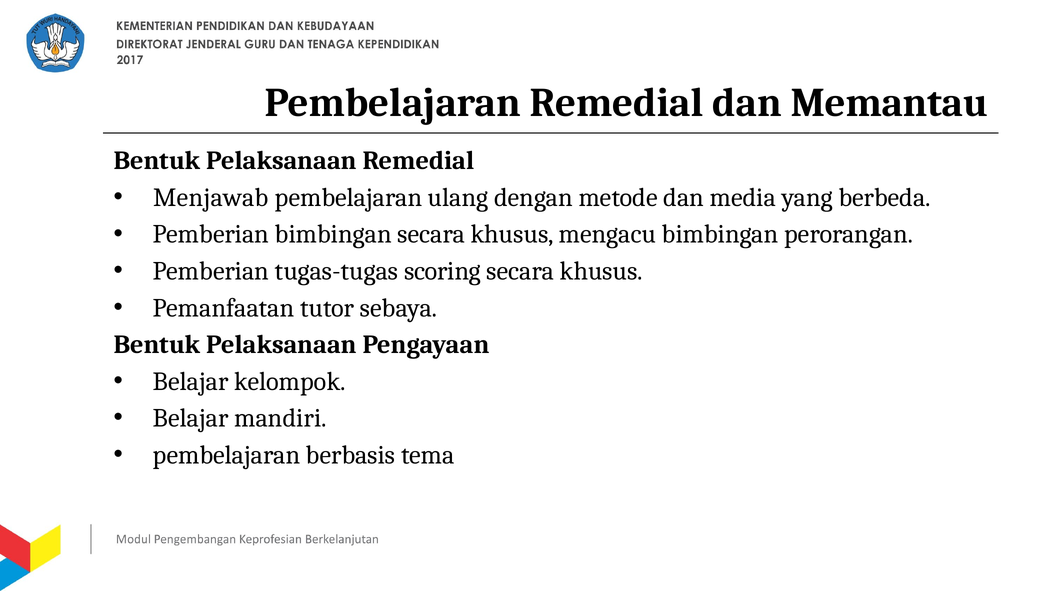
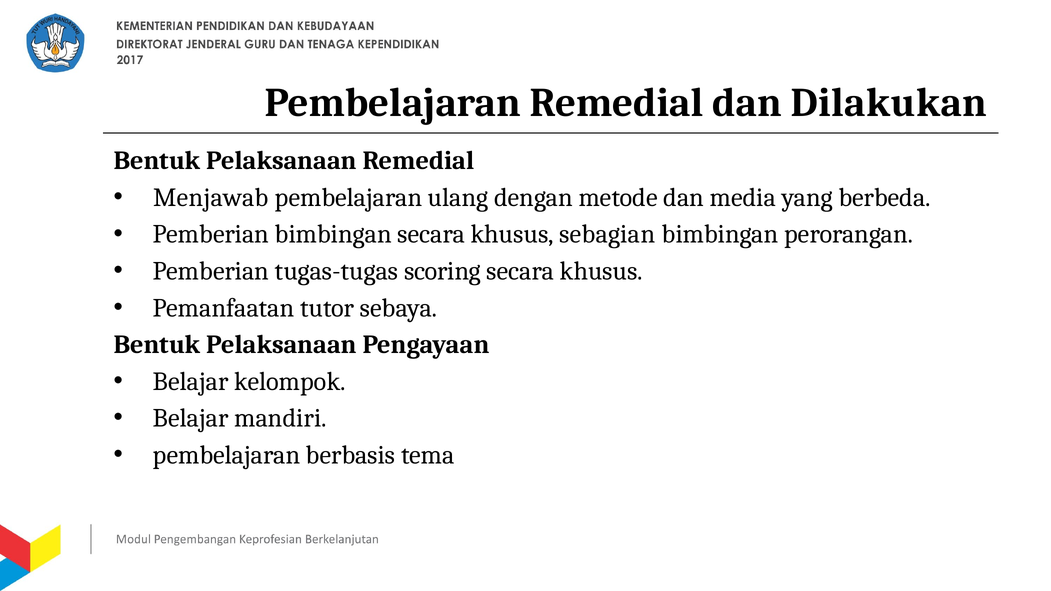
Memantau: Memantau -> Dilakukan (889, 103)
mengacu: mengacu -> sebagian (607, 234)
